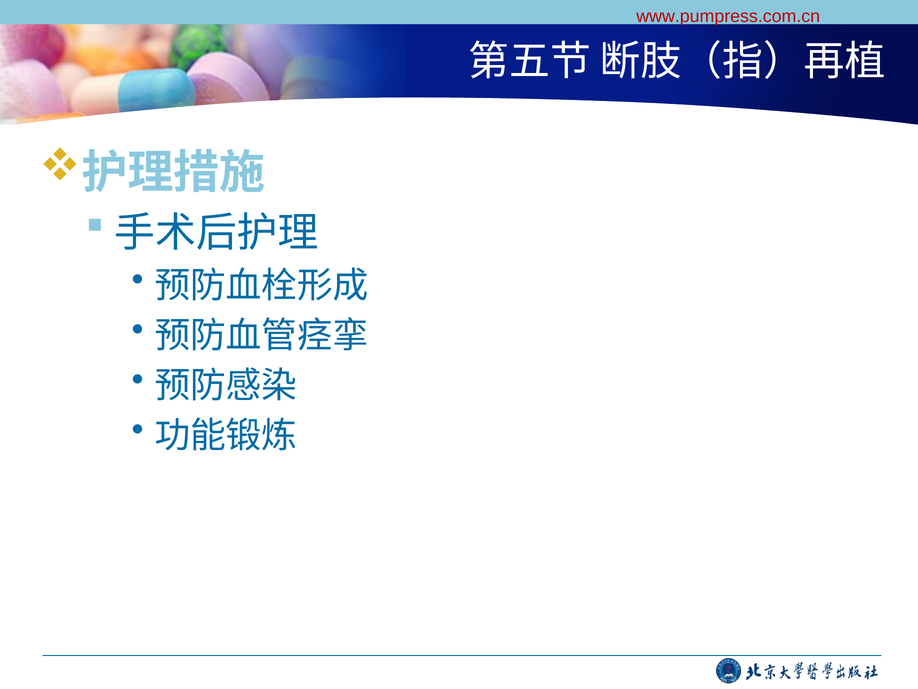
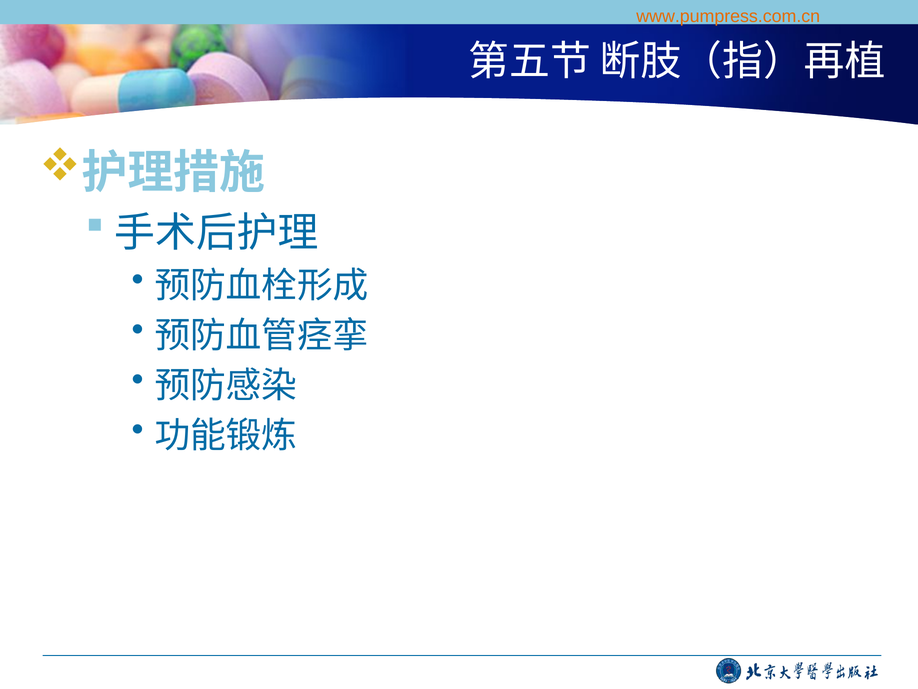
www.pumpress.com.cn colour: red -> orange (728, 16)
